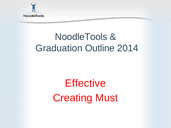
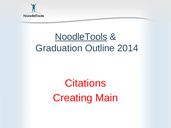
NoodleTools underline: none -> present (81, 37)
Effective: Effective -> Citations (85, 83)
Must: Must -> Main (107, 98)
